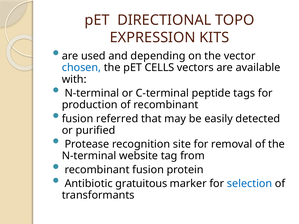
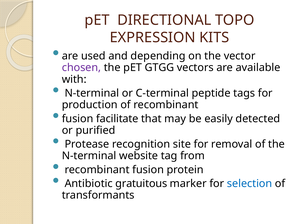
chosen colour: blue -> purple (81, 68)
CELLS: CELLS -> GTGG (159, 68)
referred: referred -> facilitate (117, 119)
